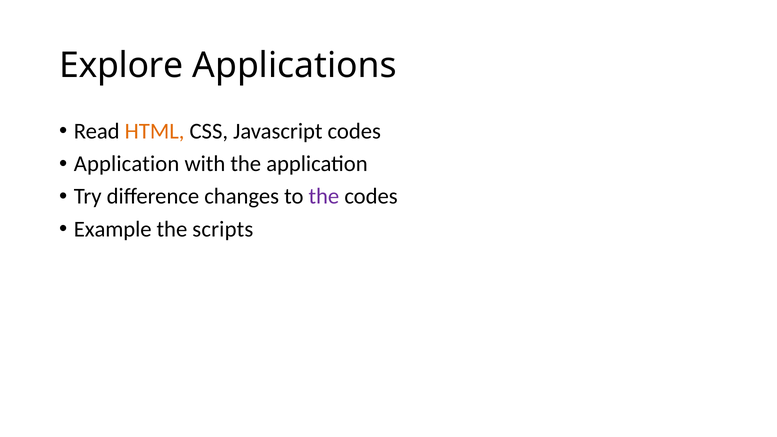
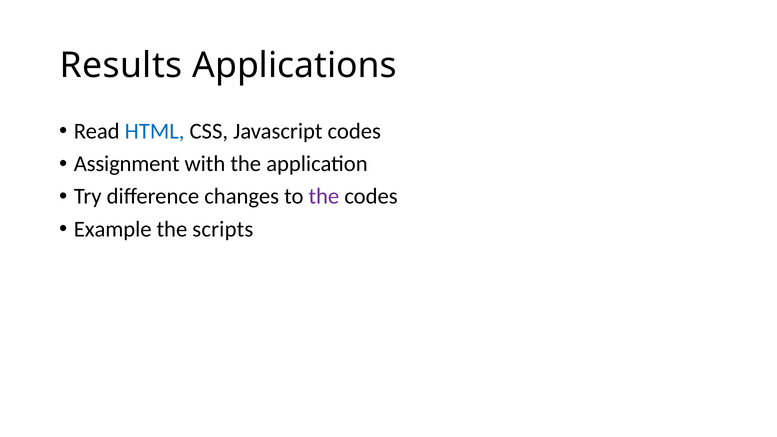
Explore: Explore -> Results (121, 65)
HTML colour: orange -> blue (155, 131)
Application: Application -> Assignment (127, 164)
